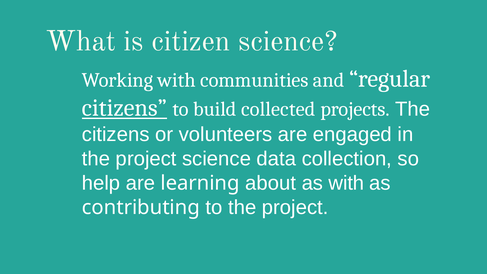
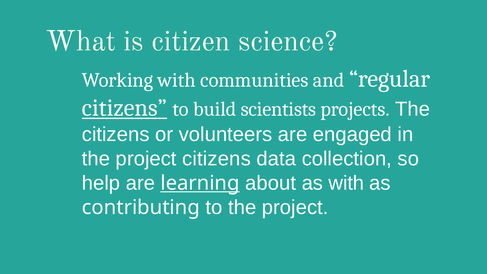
collected: collected -> scientists (278, 109)
project science: science -> citizens (216, 159)
learning underline: none -> present (200, 183)
